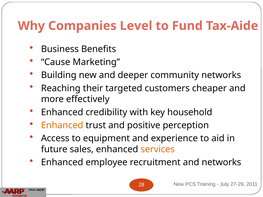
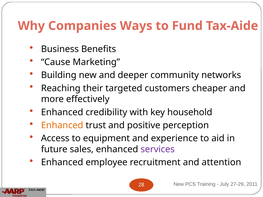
Level: Level -> Ways (136, 26)
services colour: orange -> purple (158, 149)
and networks: networks -> attention (221, 163)
